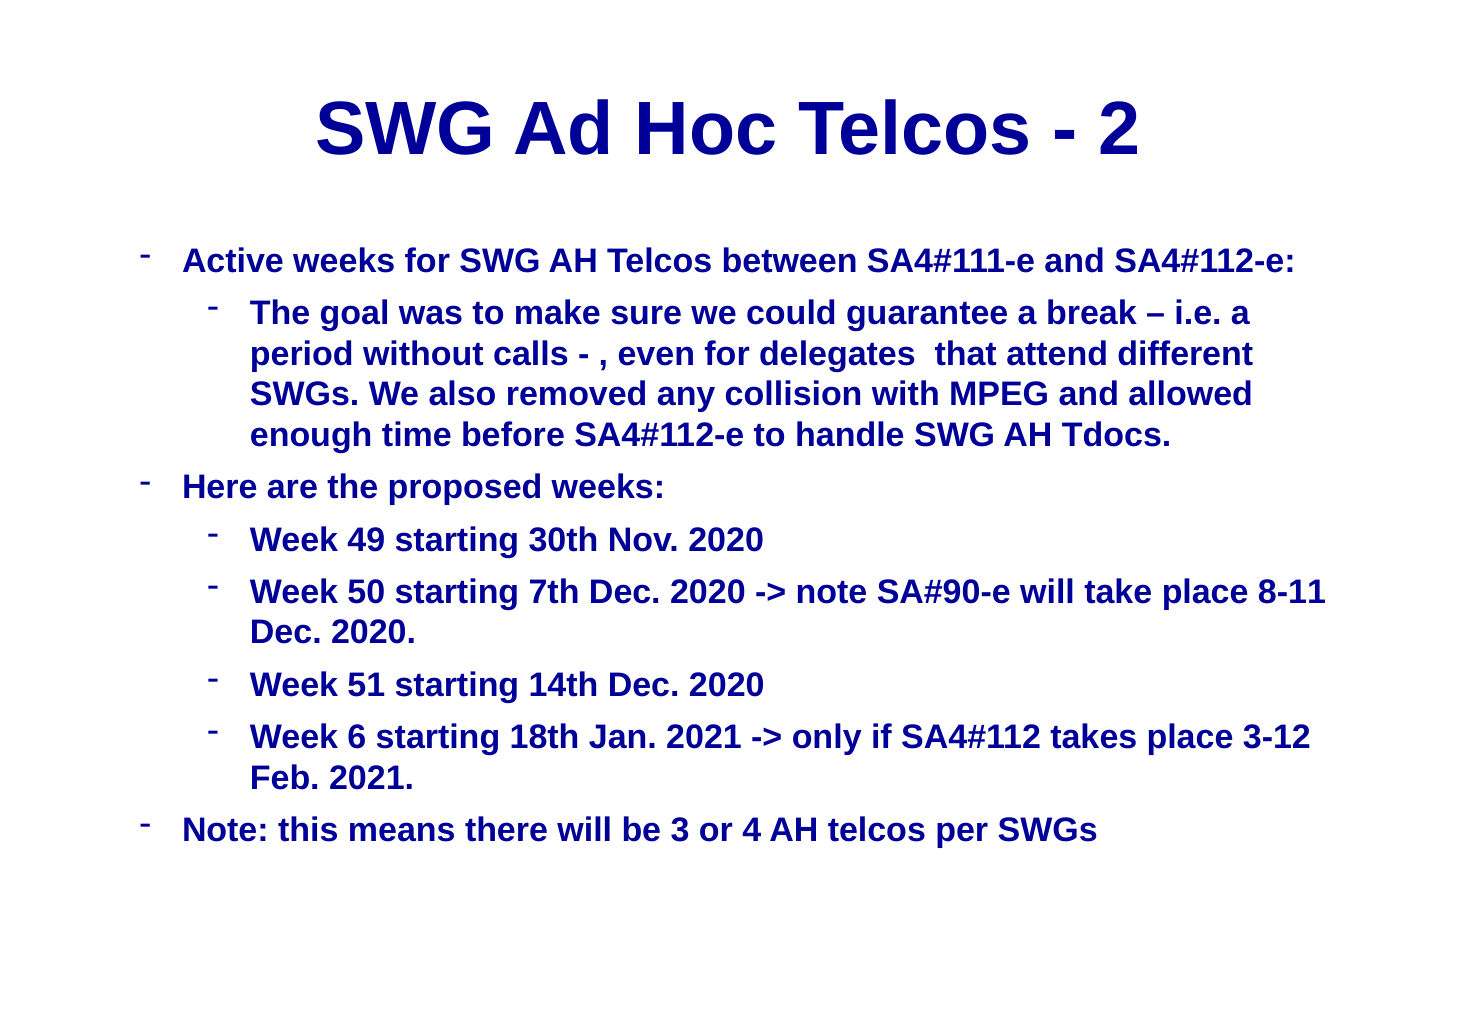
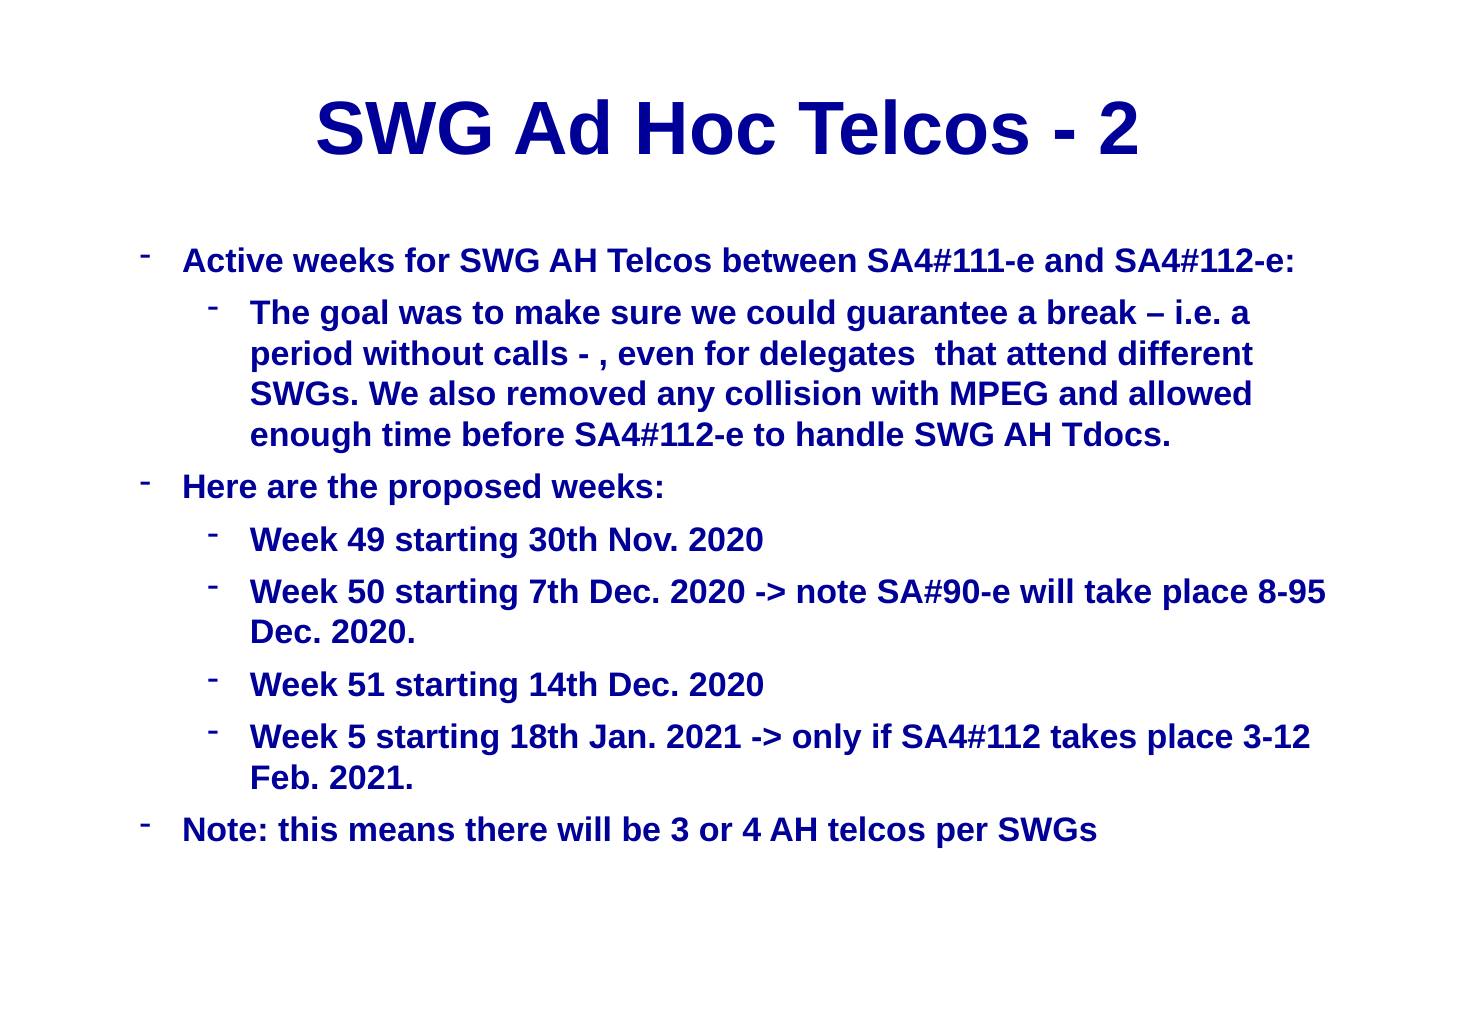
8-11: 8-11 -> 8-95 (1292, 592)
6: 6 -> 5 (357, 737)
